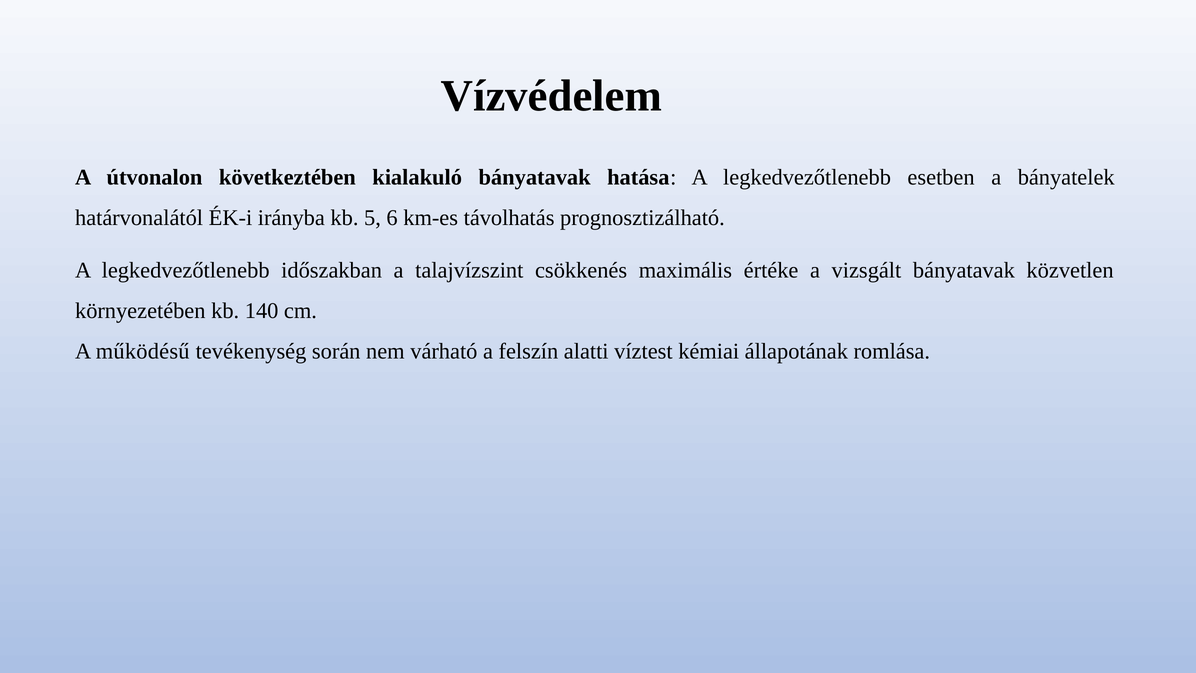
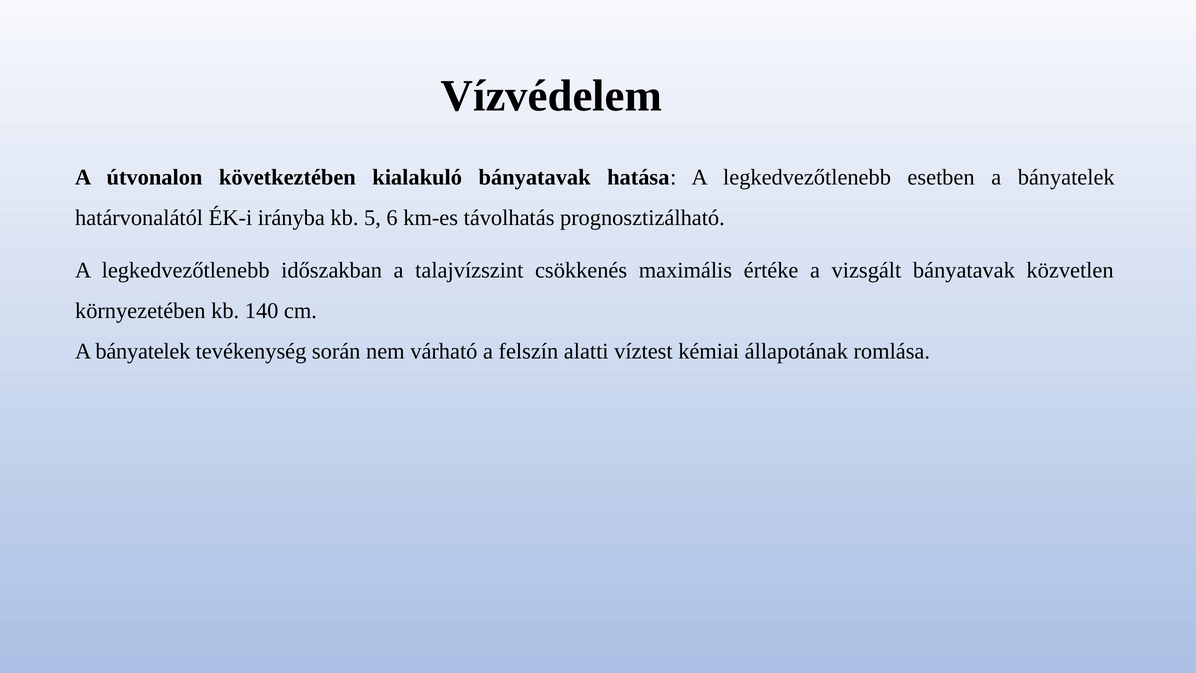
működésű: működésű -> bányatelek (143, 351)
